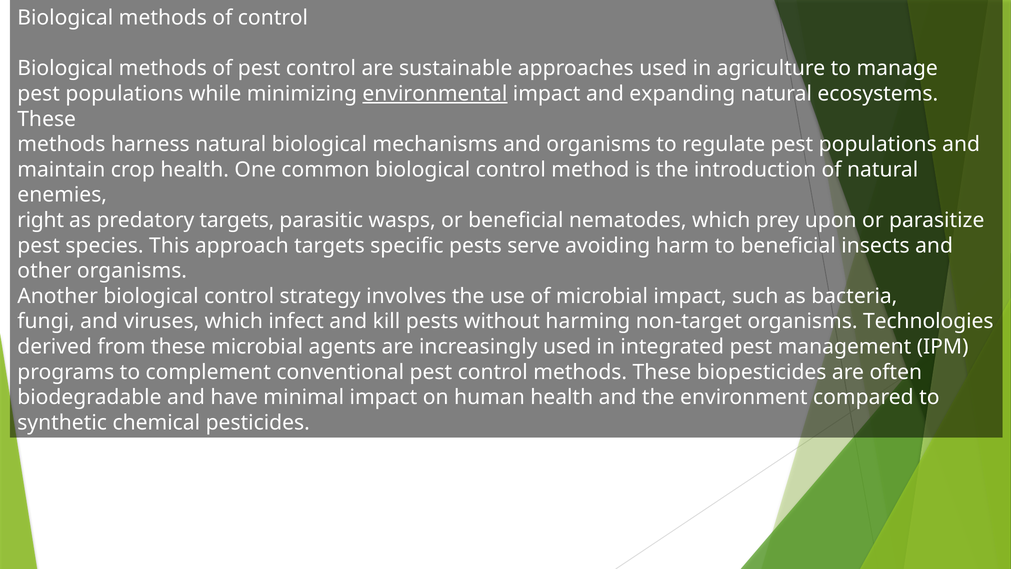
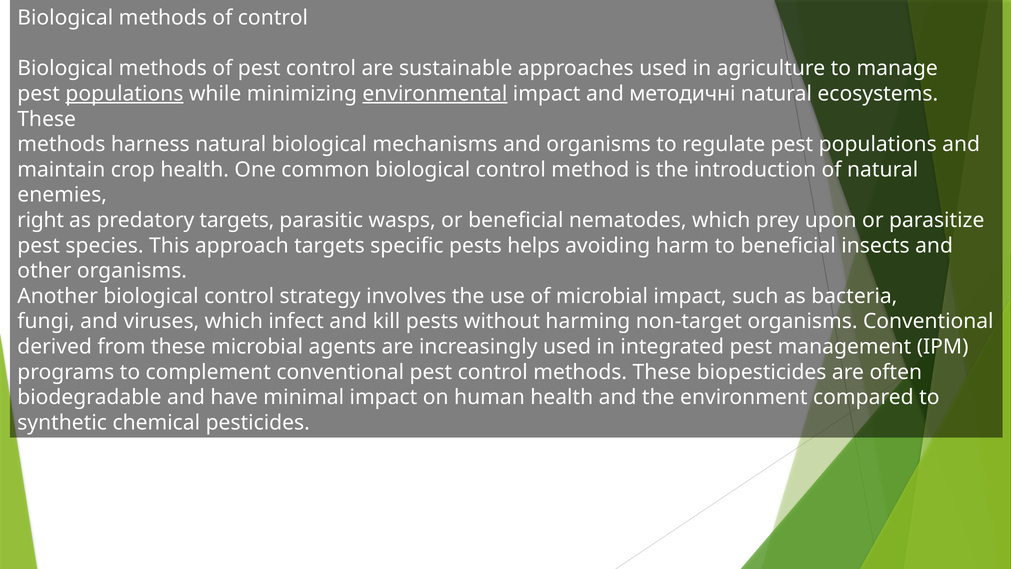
populations underline: none -> present (124, 94)
expanding: expanding -> методичні (682, 94)
serve: serve -> helps (534, 245)
organisms Technologies: Technologies -> Conventional (928, 321)
